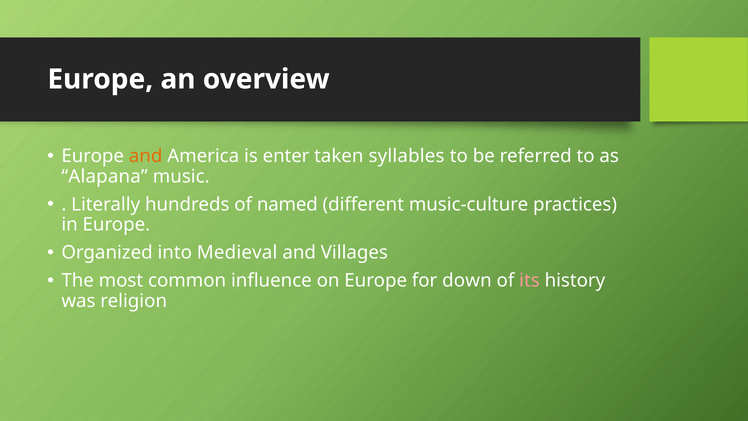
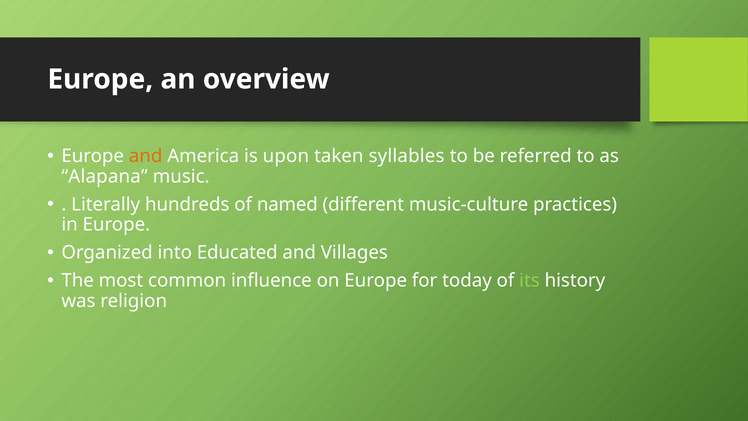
enter: enter -> upon (286, 156)
Medieval: Medieval -> Educated (237, 253)
down: down -> today (467, 280)
its colour: pink -> light green (529, 280)
